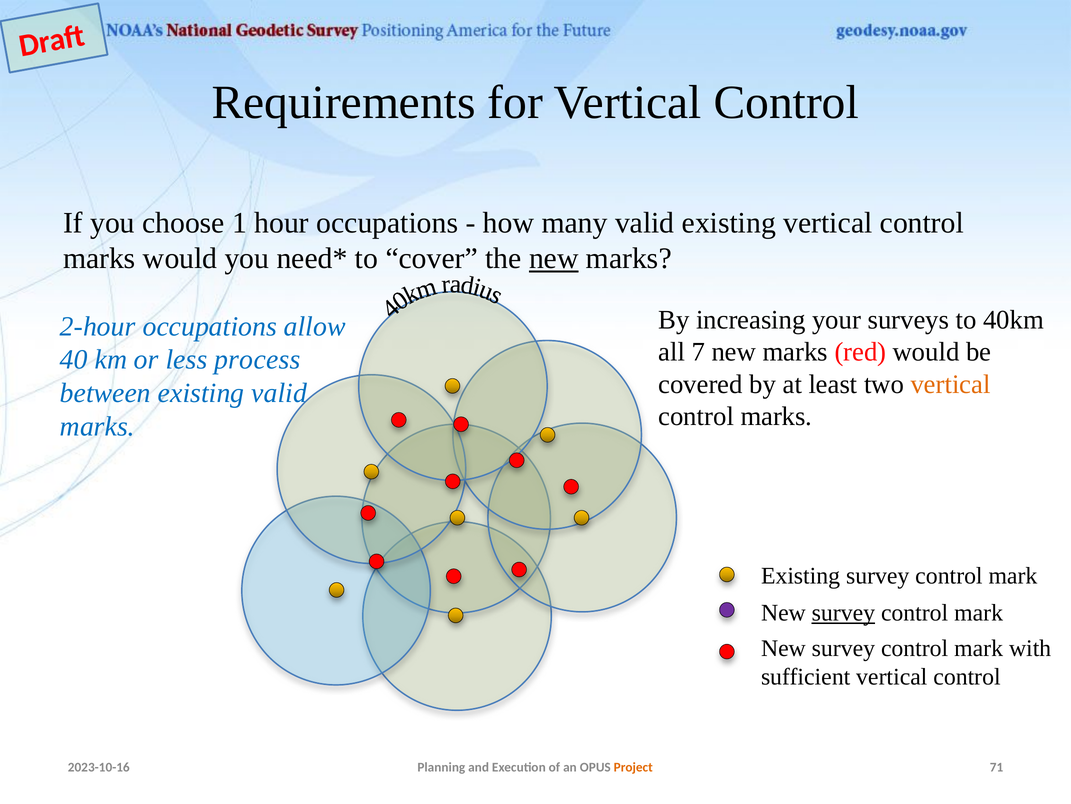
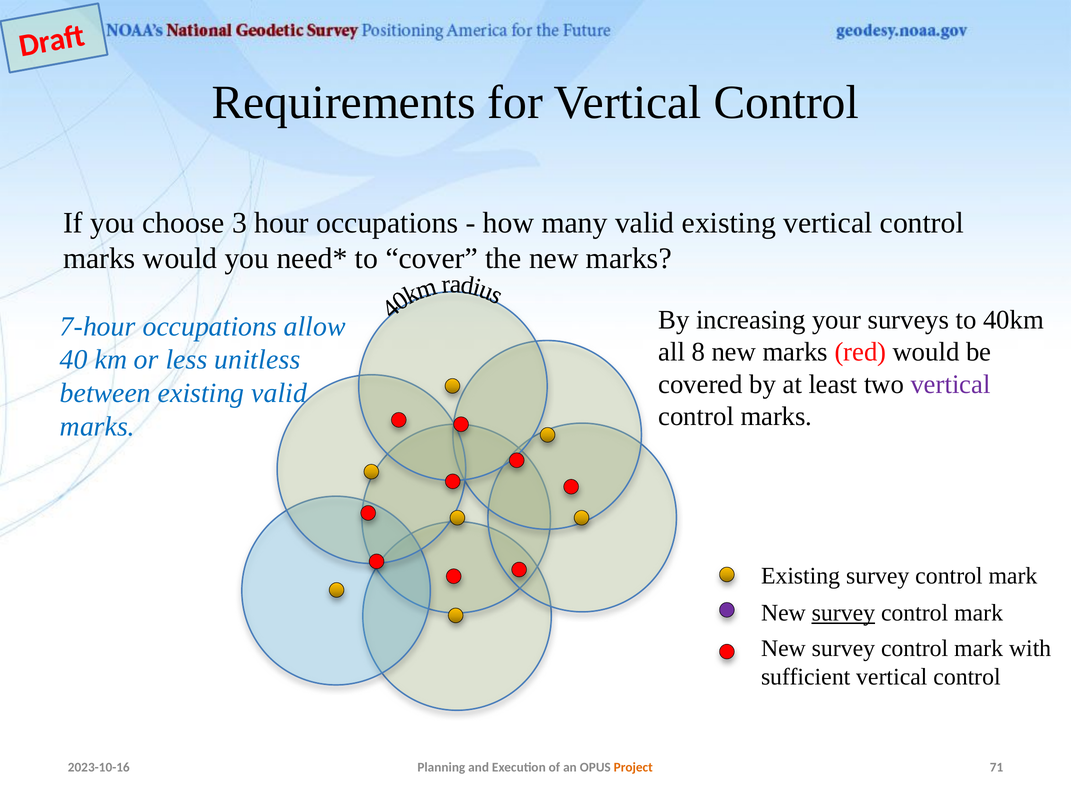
1: 1 -> 3 (240, 223)
new underline: present -> none (554, 258)
2-hour: 2-hour -> 7-hour (98, 326)
7: 7 -> 8 (698, 352)
process: process -> unitless (257, 359)
vertical colour: orange -> purple (951, 384)
